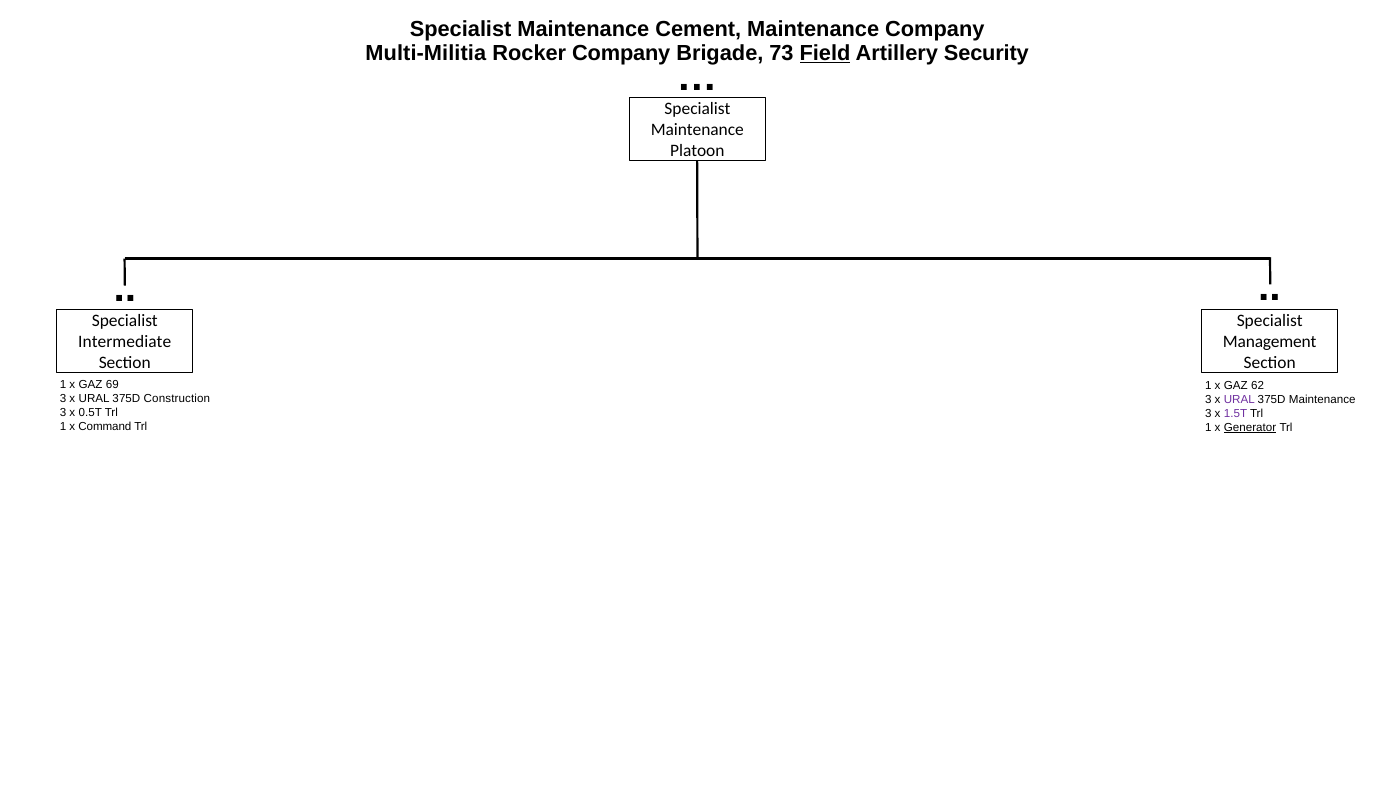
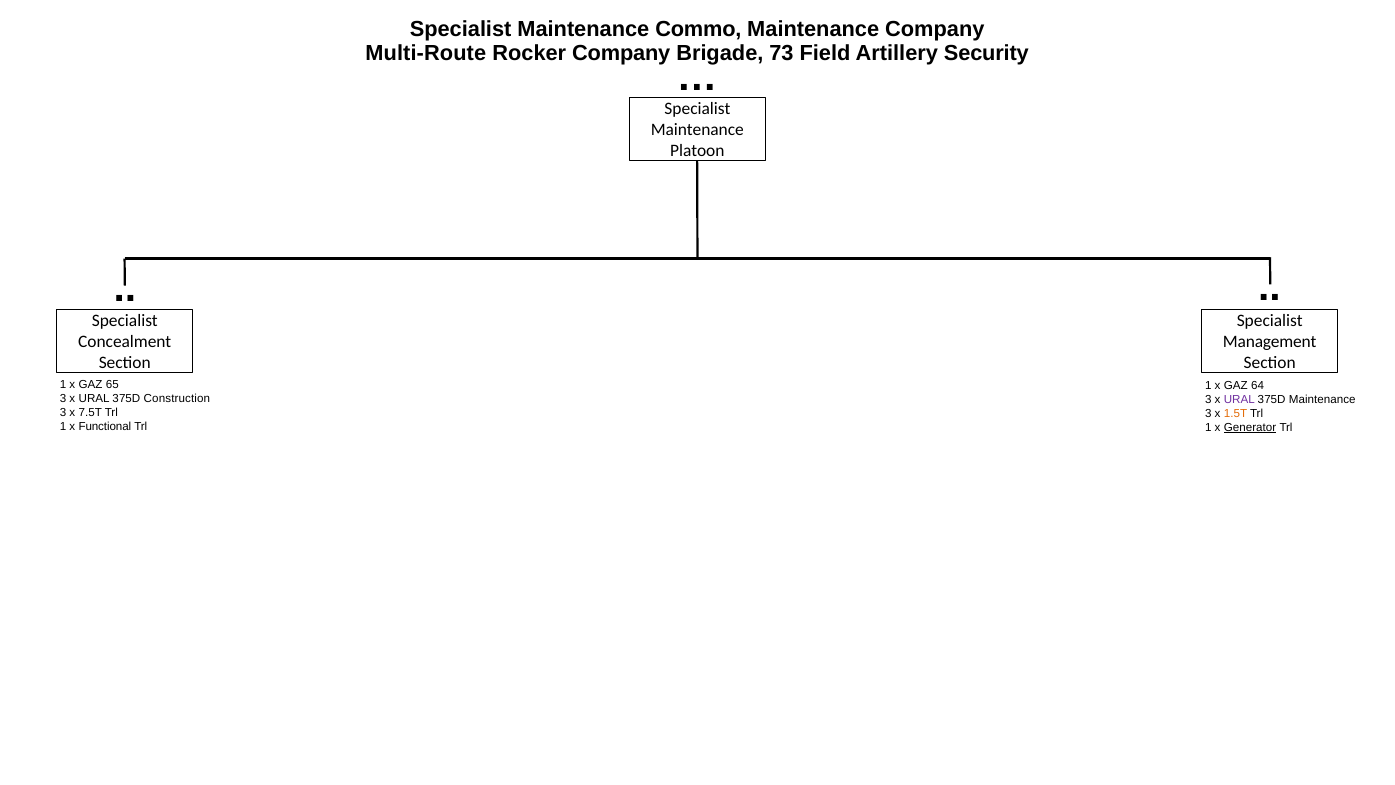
Cement: Cement -> Commo (698, 29)
Multi-Militia: Multi-Militia -> Multi-Route (426, 53)
Field underline: present -> none (825, 53)
Intermediate: Intermediate -> Concealment (125, 342)
69: 69 -> 65 (112, 385)
62: 62 -> 64 (1258, 386)
0.5T: 0.5T -> 7.5T (90, 412)
1.5T colour: purple -> orange (1235, 413)
Command: Command -> Functional (105, 426)
